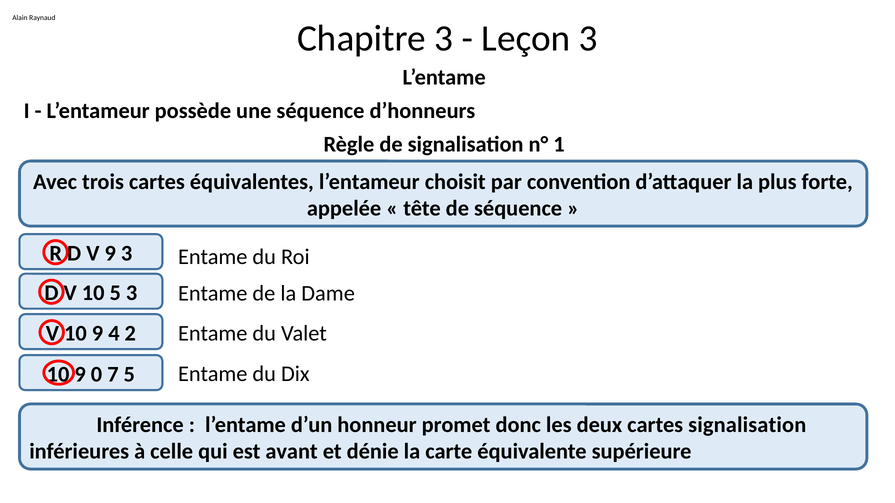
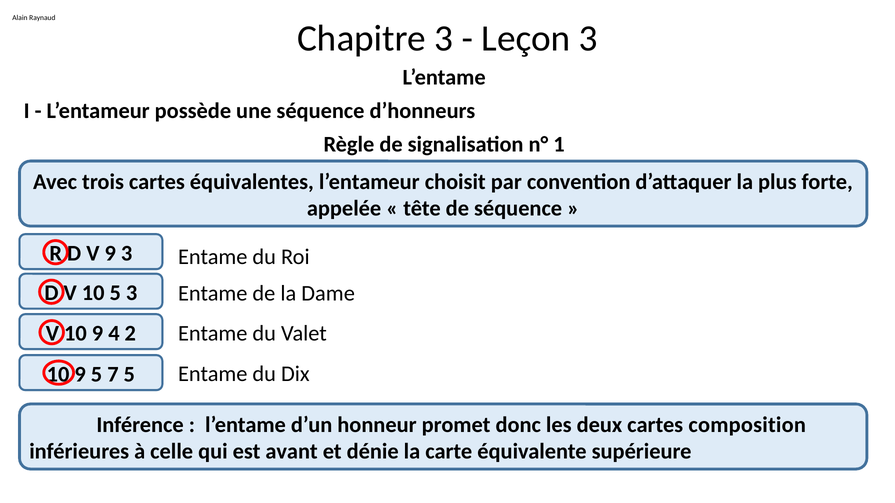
9 0: 0 -> 5 (97, 374)
cartes signalisation: signalisation -> composition (747, 425)
